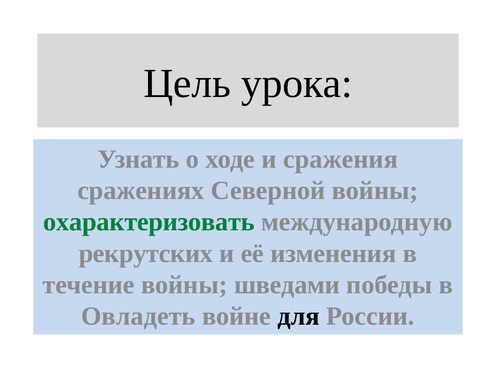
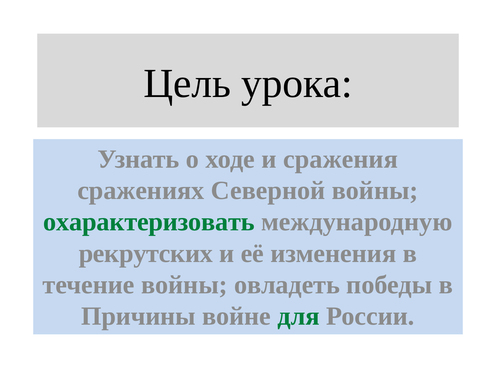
шведами: шведами -> овладеть (287, 285)
Овладеть: Овладеть -> Причины (138, 316)
для colour: black -> green (299, 316)
